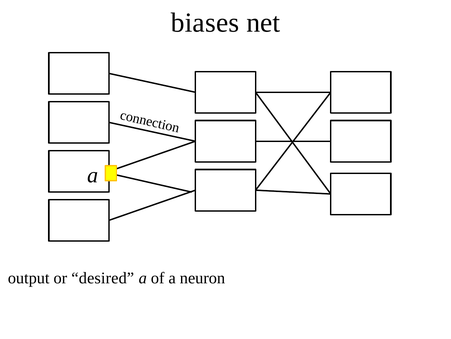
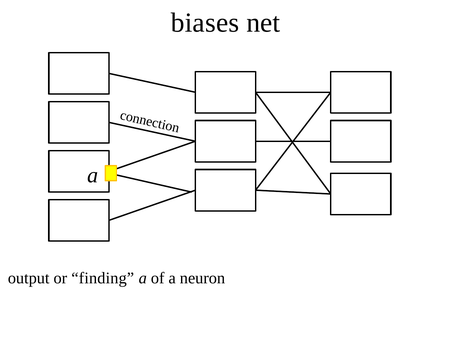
desired: desired -> finding (103, 277)
